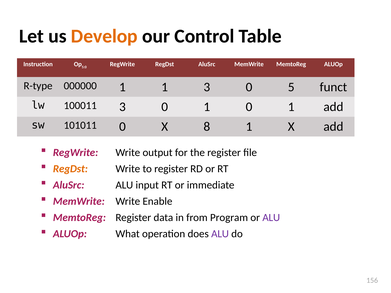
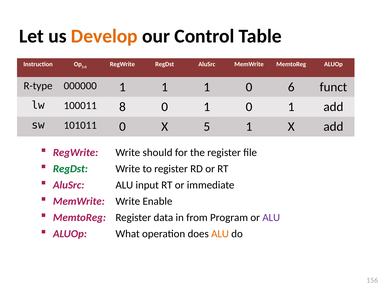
1 1 3: 3 -> 1 (207, 87)
5: 5 -> 6 (291, 87)
100011 3: 3 -> 8 (122, 107)
8: 8 -> 5 (207, 127)
output: output -> should (158, 153)
RegDst colour: orange -> green (70, 169)
ALU colour: purple -> orange (220, 234)
